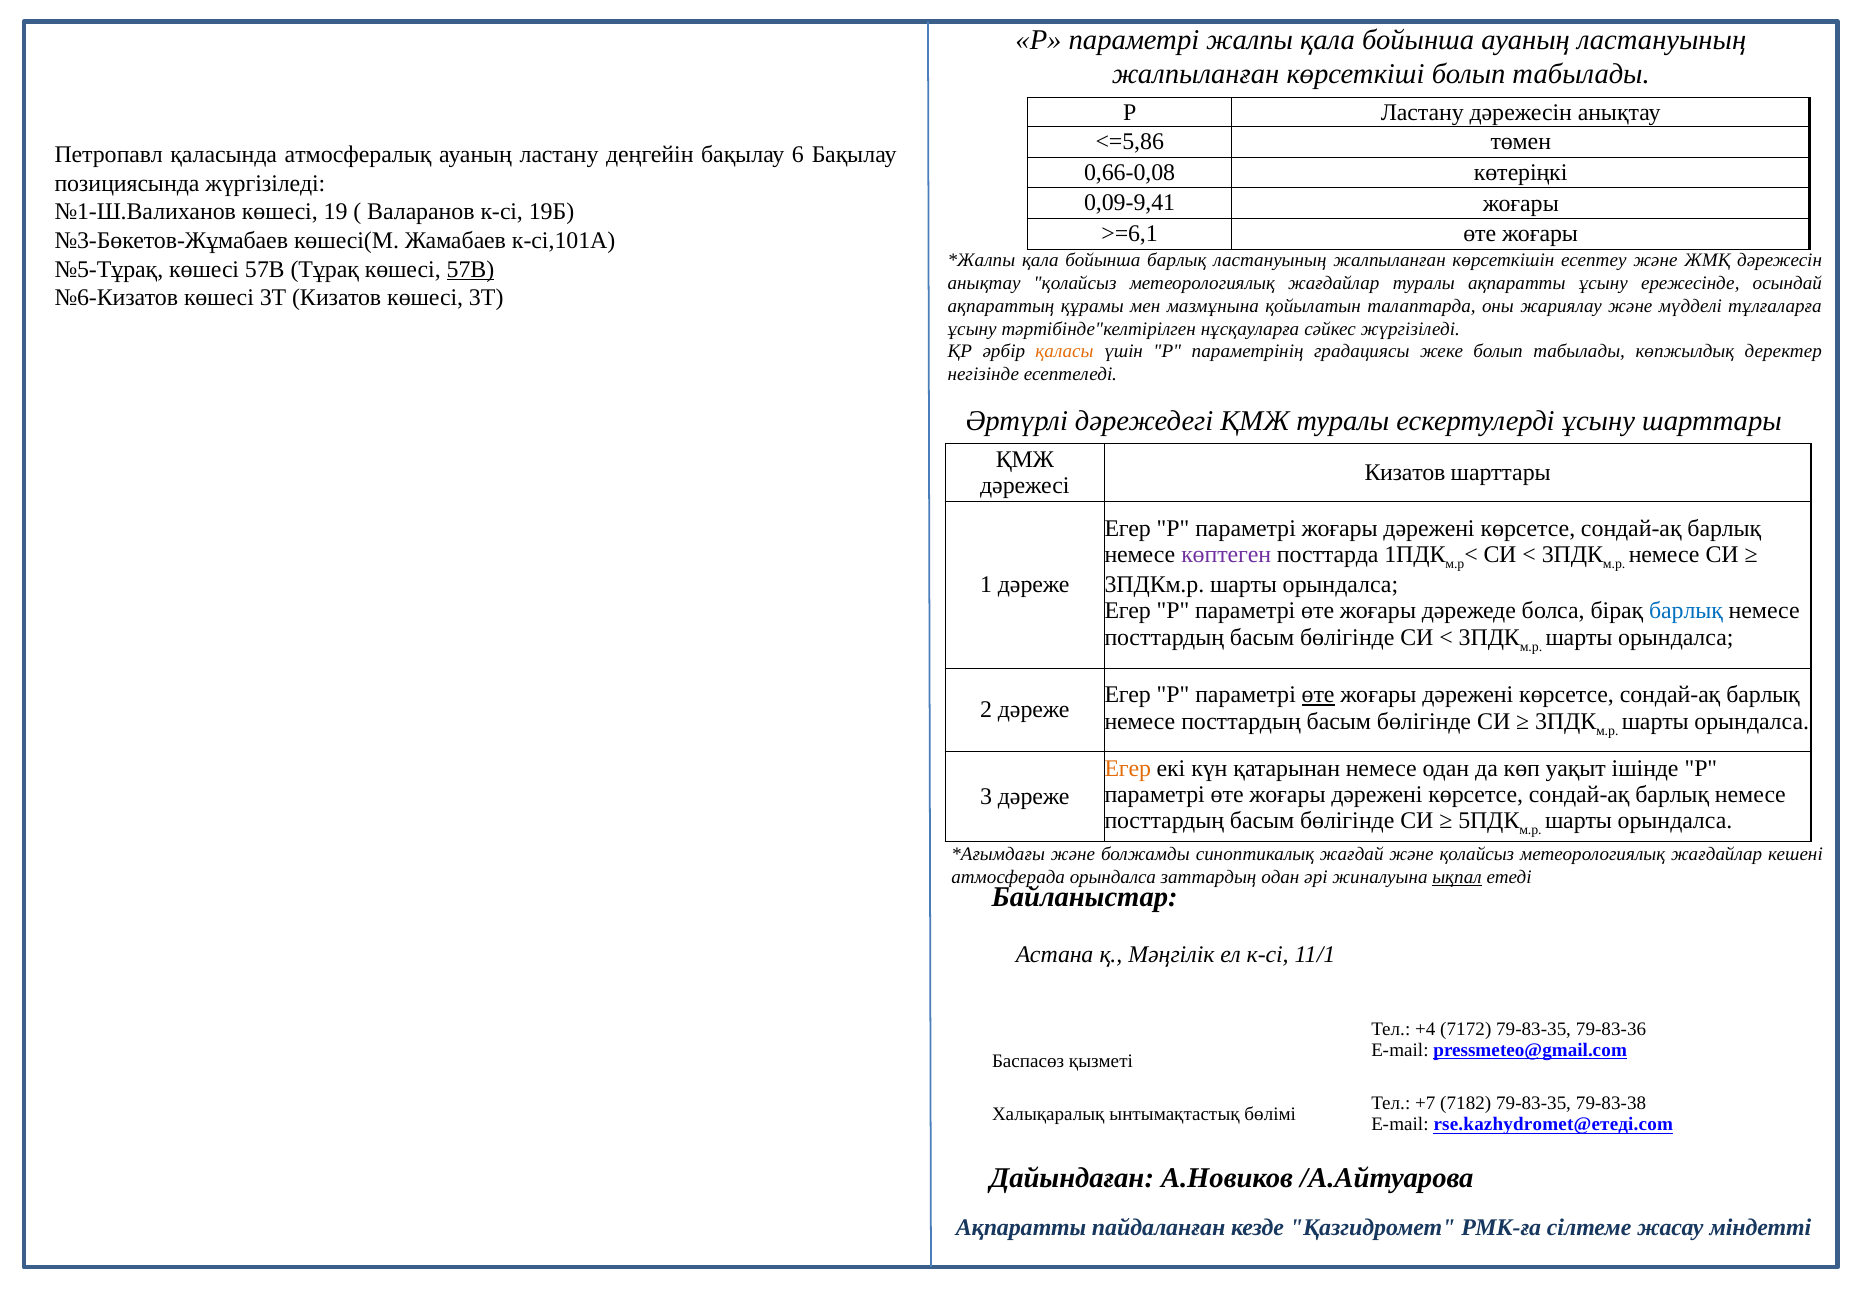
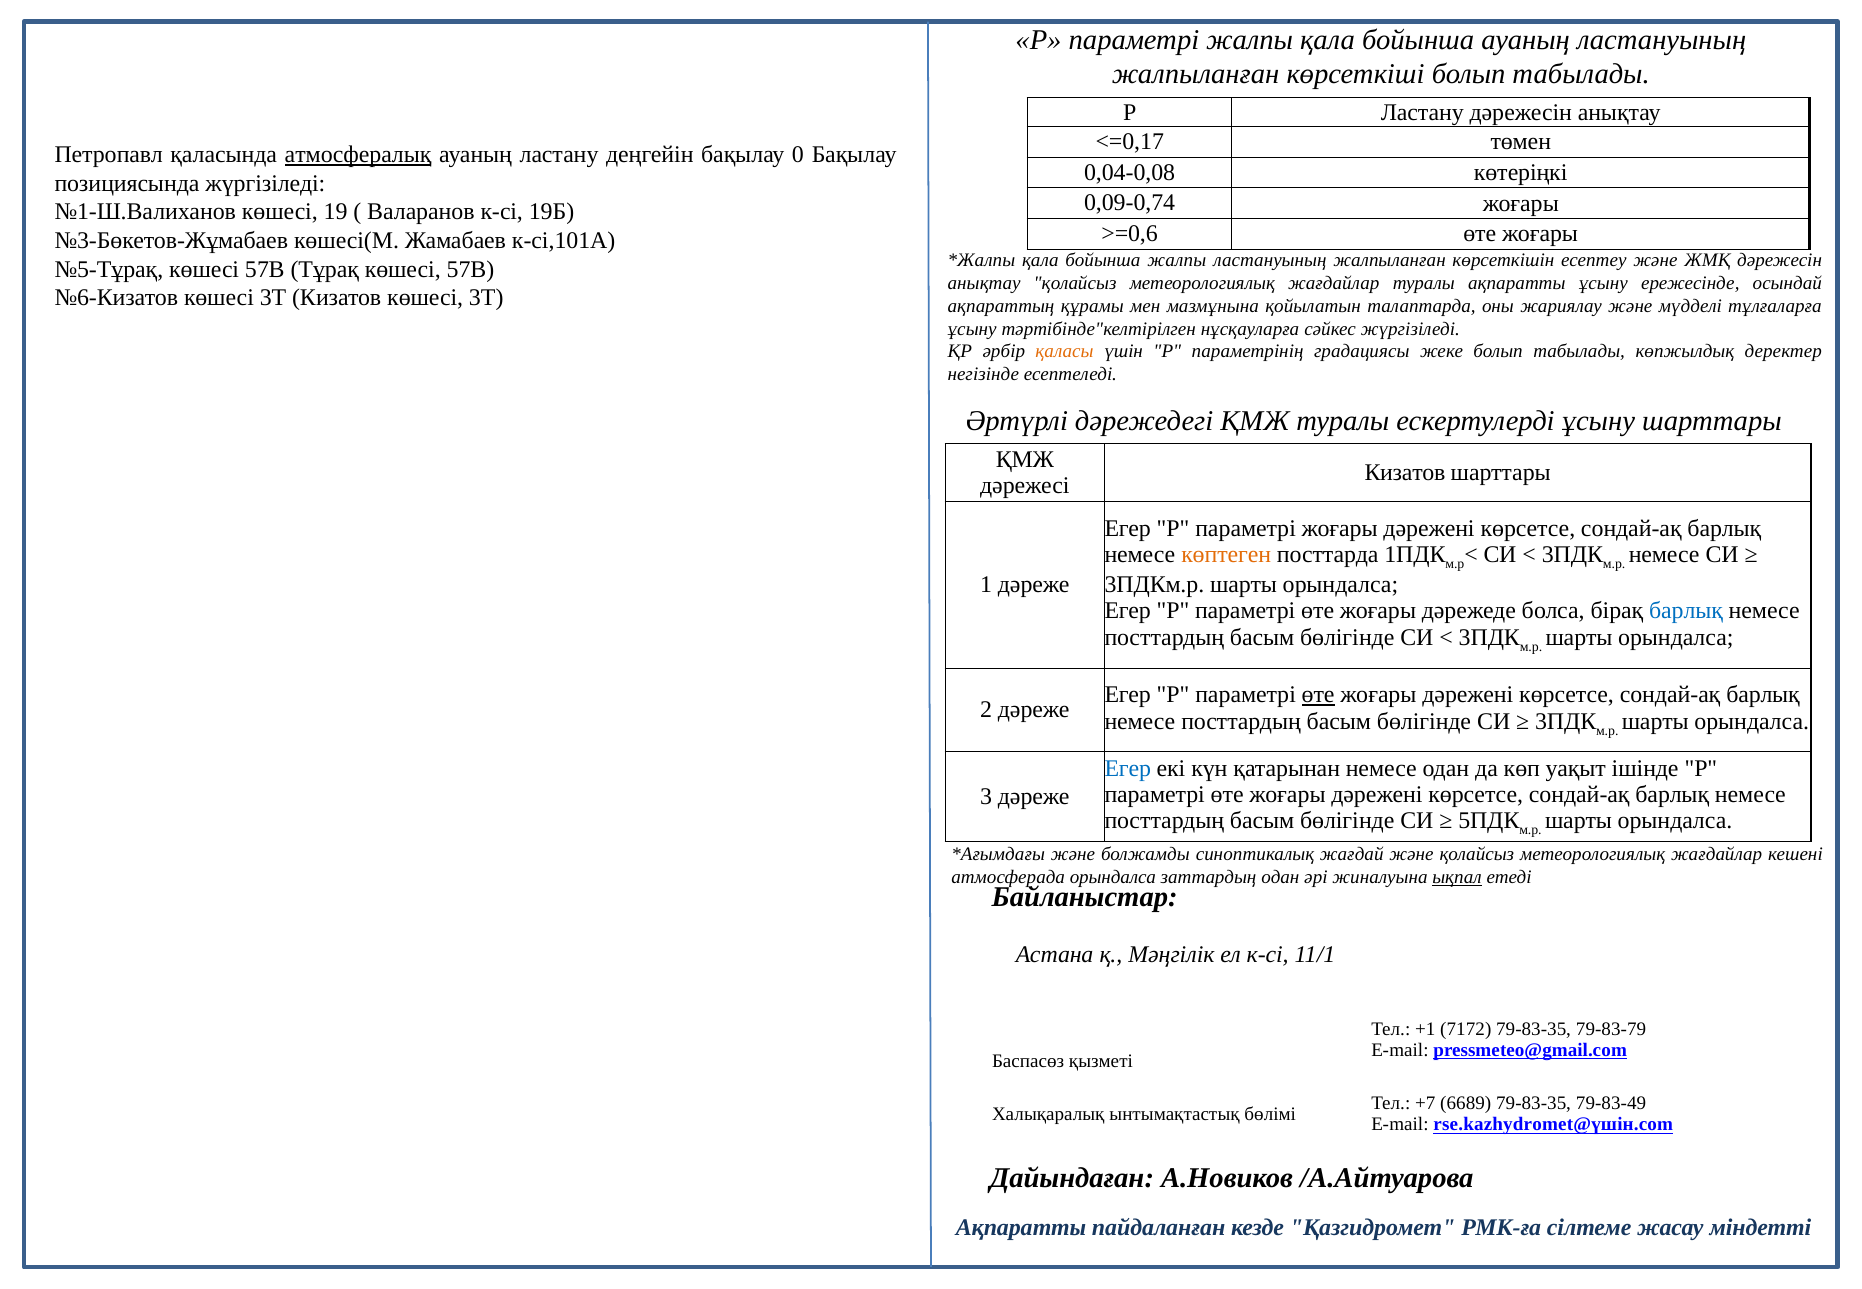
<=5,86: <=5,86 -> <=0,17 (1130, 142)
атмосфералық underline: none -> present (358, 155)
6: 6 -> 0 (798, 155)
0,66-0,08: 0,66-0,08 -> 0,04-0,08 (1130, 172)
0,09-9,41: 0,09-9,41 -> 0,09-0,74 (1130, 203)
>=6,1: >=6,1 -> >=0,6 (1130, 234)
бойынша барлық: барлық -> жалпы (1177, 260)
57В underline: present -> none (471, 269)
көптеген colour: purple -> orange (1226, 555)
Егер colour: orange -> blue (1128, 768)
+4: +4 -> +1 (1425, 1029)
79-83-36: 79-83-36 -> 79-83-79 (1611, 1029)
7182: 7182 -> 6689 (1466, 1104)
79-83-38: 79-83-38 -> 79-83-49 (1611, 1104)
rse.kazhydromet@етеді.com: rse.kazhydromet@етеді.com -> rse.kazhydromet@үшін.com (1553, 1125)
